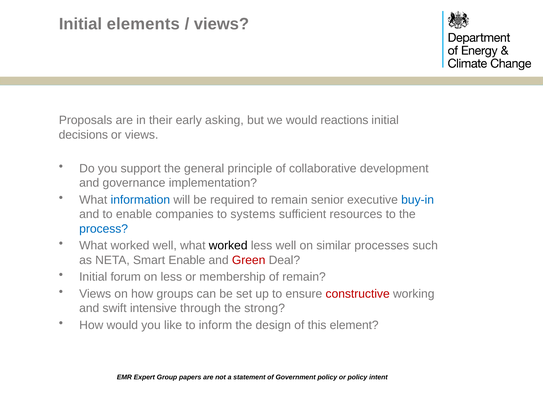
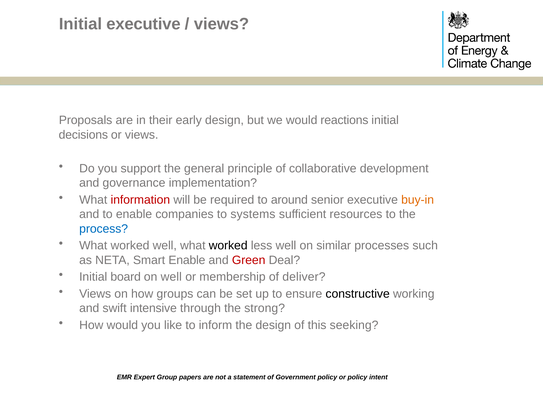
Initial elements: elements -> executive (143, 24)
early asking: asking -> design (224, 120)
information colour: blue -> red (140, 200)
to remain: remain -> around (289, 200)
buy-in colour: blue -> orange (418, 200)
forum: forum -> board (126, 277)
on less: less -> well (171, 277)
of remain: remain -> deliver (304, 277)
constructive colour: red -> black (358, 294)
element: element -> seeking (354, 325)
